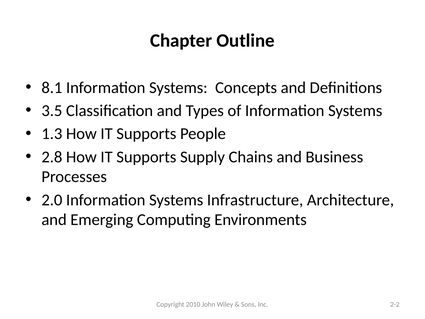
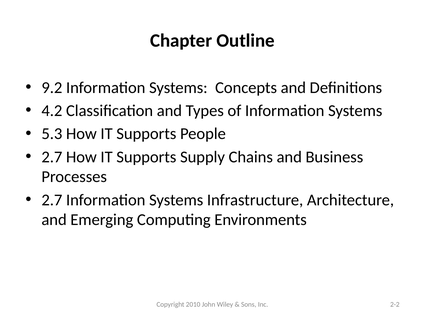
8.1: 8.1 -> 9.2 (52, 88)
3.5: 3.5 -> 4.2 (52, 111)
1.3: 1.3 -> 5.3 (52, 134)
2.8: 2.8 -> 2.7 (52, 157)
2.0: 2.0 -> 2.7 (52, 200)
